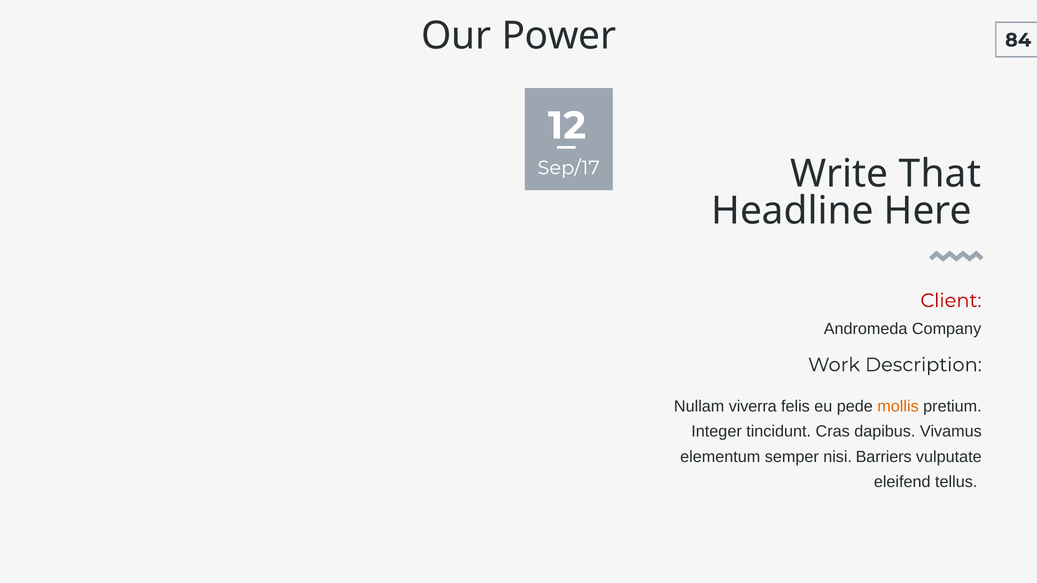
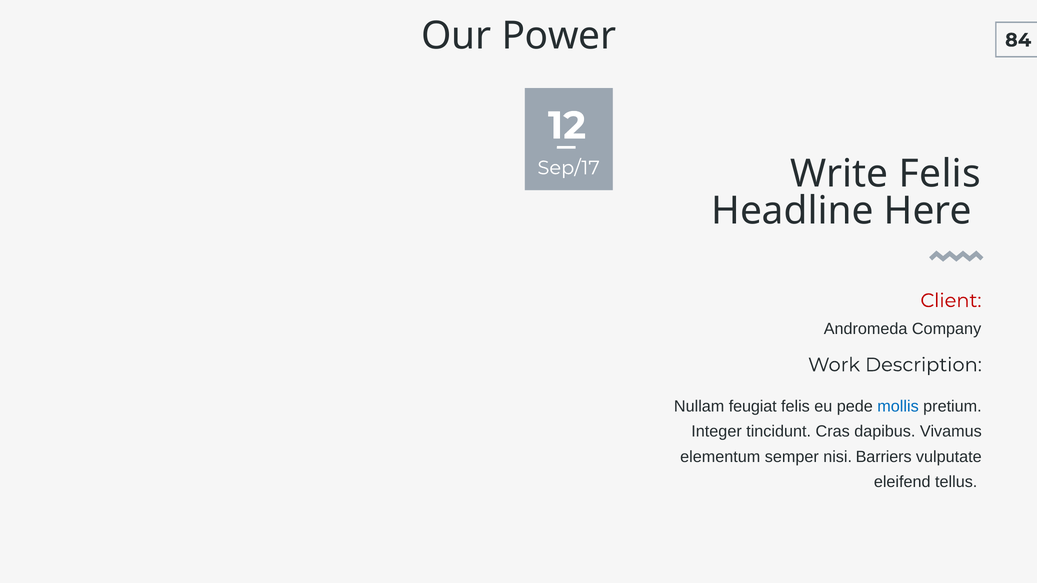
Write That: That -> Felis (940, 174)
viverra: viverra -> feugiat (753, 407)
mollis colour: orange -> blue (898, 407)
